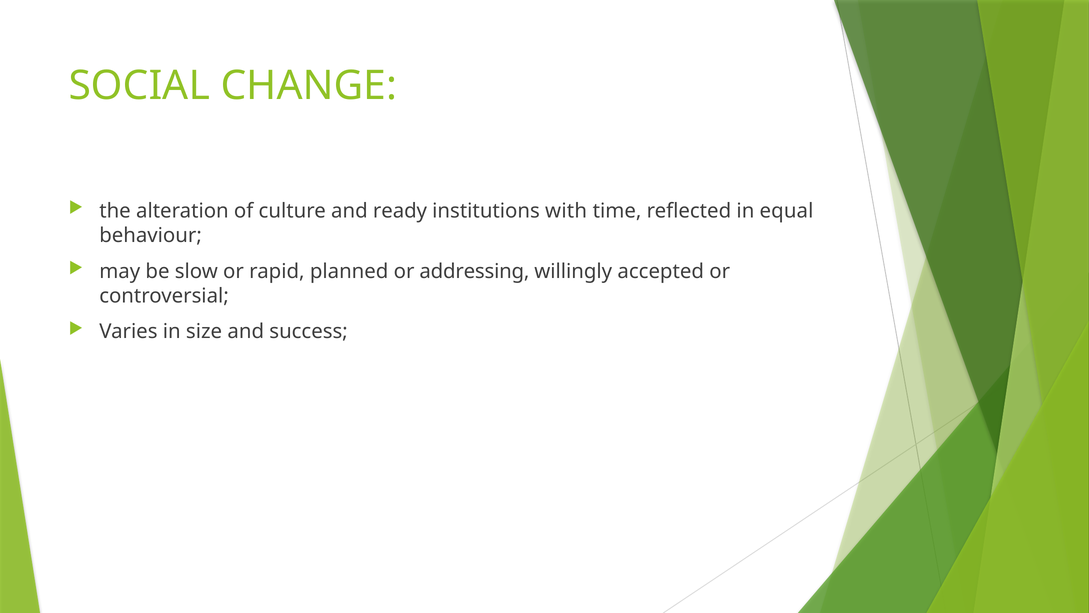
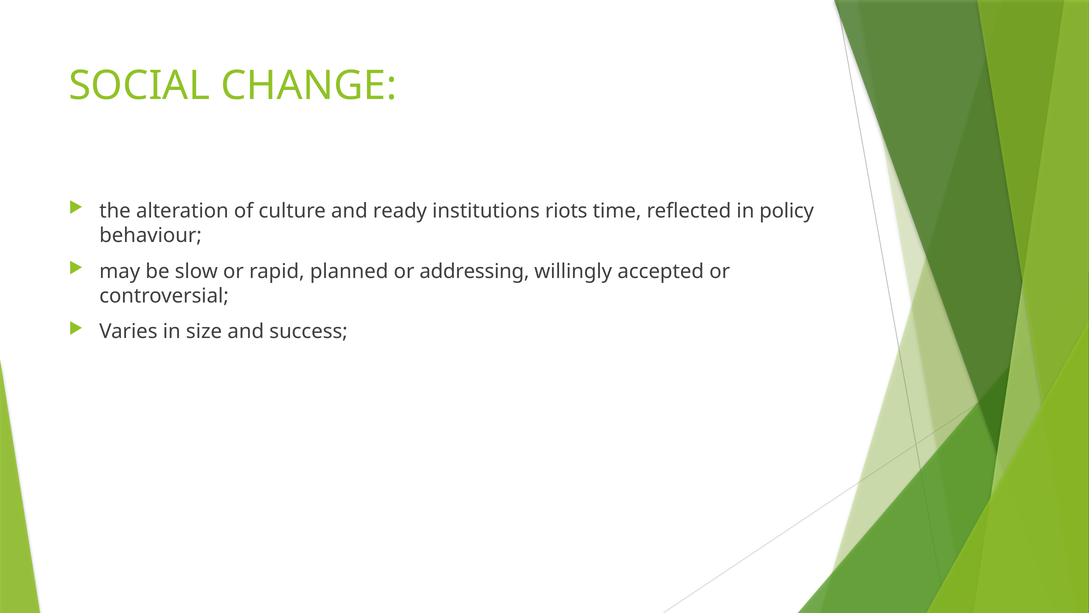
with: with -> riots (566, 211)
equal: equal -> policy (787, 211)
